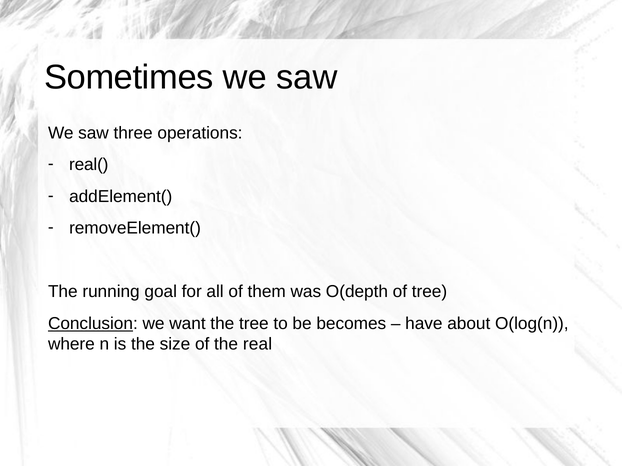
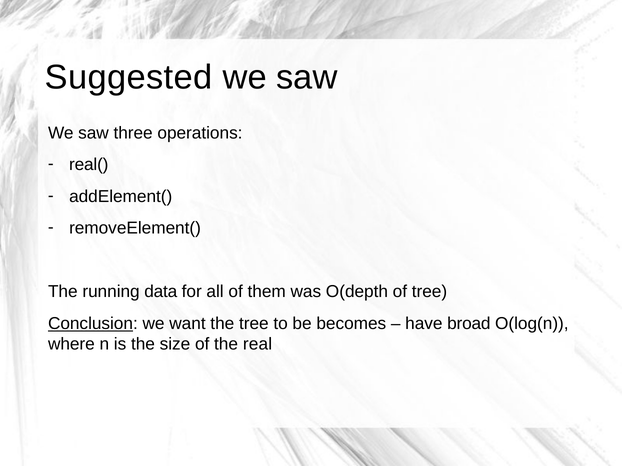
Sometimes: Sometimes -> Suggested (129, 77)
goal: goal -> data (161, 292)
about: about -> broad (469, 324)
